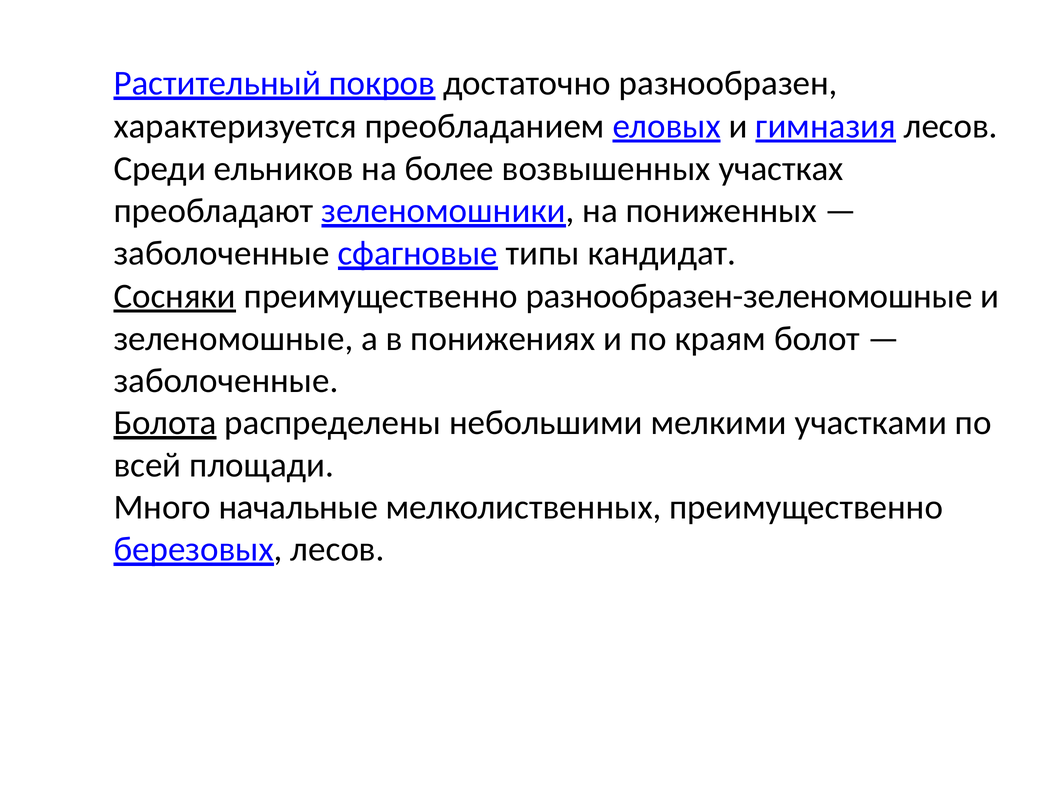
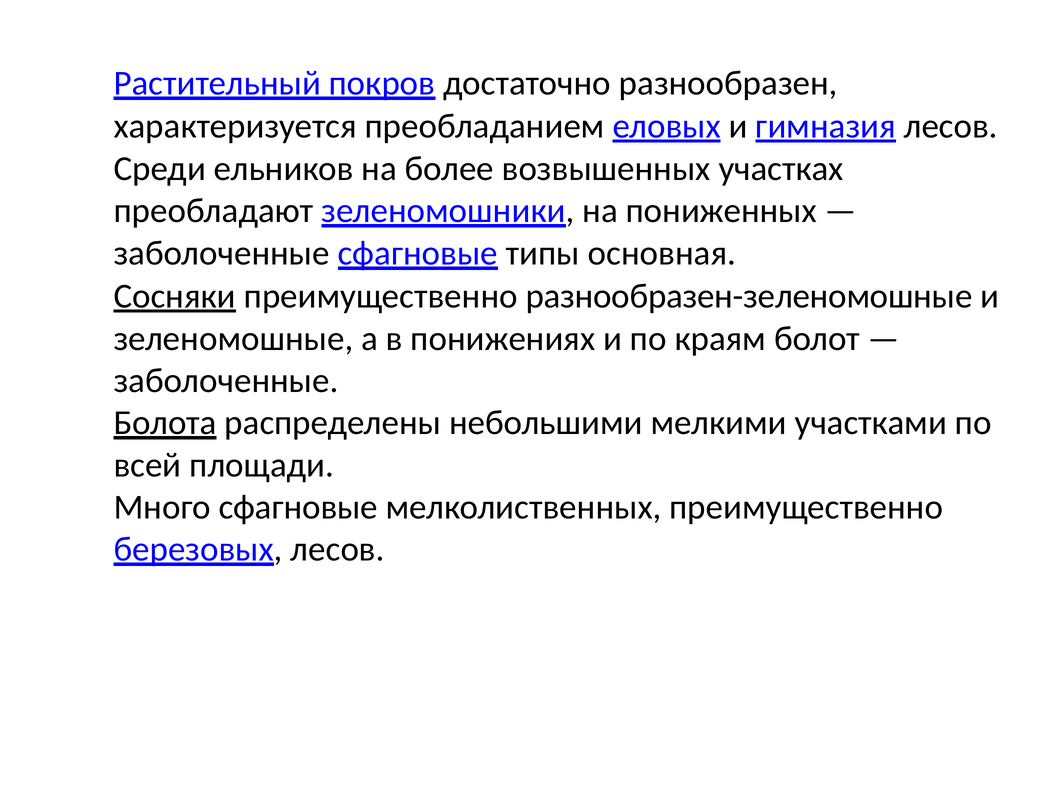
кандидат: кандидат -> основная (662, 253)
Много начальные: начальные -> сфагновые (298, 508)
